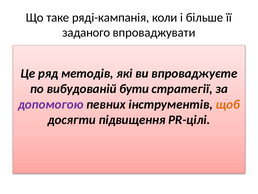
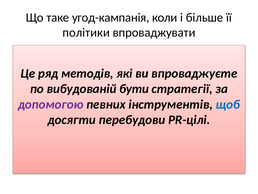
ряді-кампанія: ряді-кампанія -> угод-кампанія (111, 17)
заданого: заданого -> політики (86, 32)
щоб colour: orange -> blue (228, 104)
підвищення: підвищення -> перебудови (132, 120)
